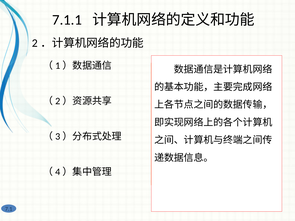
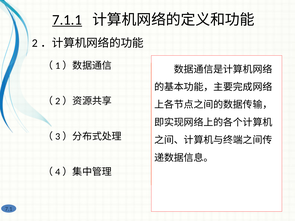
7.1.1 underline: none -> present (67, 20)
